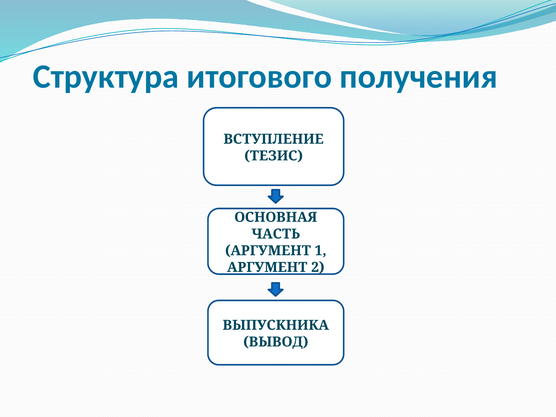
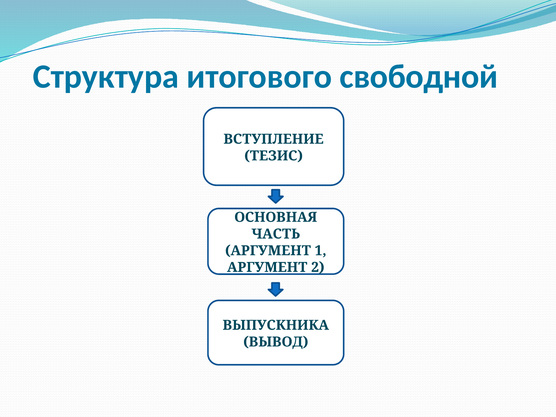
получения: получения -> свободной (419, 77)
